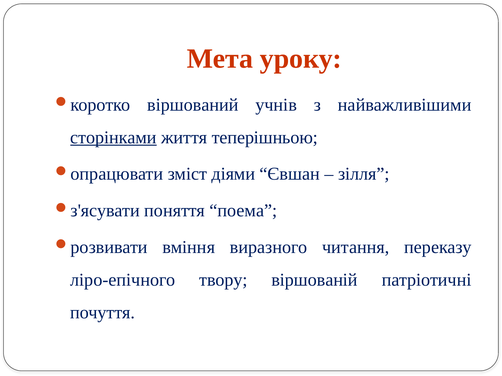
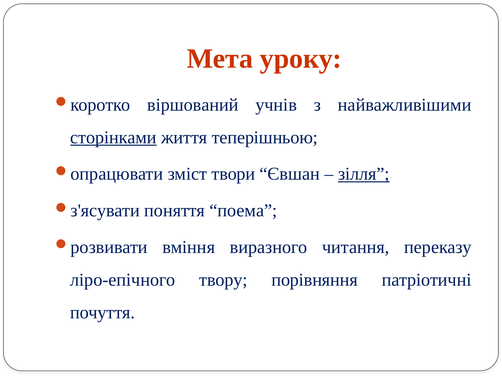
діями: діями -> твори (233, 174)
зілля underline: none -> present (364, 174)
віршованій: віршованій -> порівняння (315, 280)
